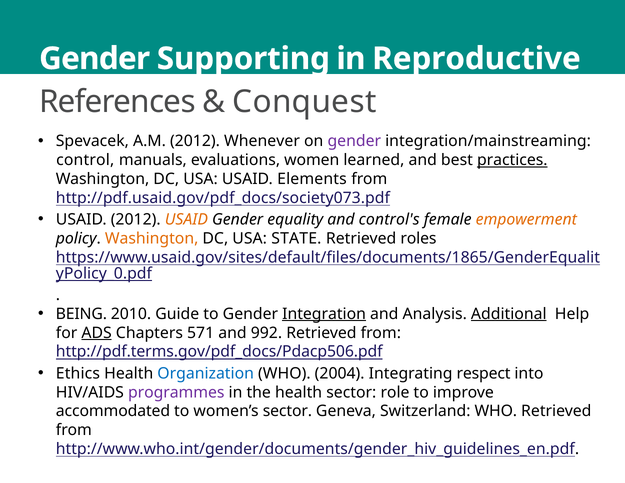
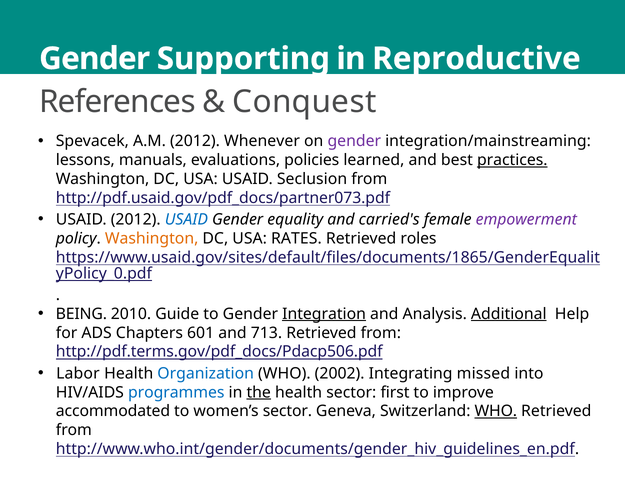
control: control -> lessons (85, 160)
women: women -> policies (312, 160)
Elements: Elements -> Seclusion (312, 179)
http://pdf.usaid.gov/pdf_docs/society073.pdf: http://pdf.usaid.gov/pdf_docs/society073.pdf -> http://pdf.usaid.gov/pdf_docs/partner073.pdf (223, 198)
USAID colour: orange -> blue (186, 220)
control's: control's -> carried's (389, 220)
empowerment colour: orange -> purple (526, 220)
STATE: STATE -> RATES (296, 239)
ADS underline: present -> none (97, 333)
571: 571 -> 601 (201, 333)
992: 992 -> 713 (266, 333)
Ethics: Ethics -> Labor (78, 373)
2004: 2004 -> 2002 (340, 373)
respect: respect -> missed (483, 373)
programmes colour: purple -> blue (176, 392)
the underline: none -> present (259, 392)
role: role -> first (395, 392)
WHO underline: none -> present (496, 411)
